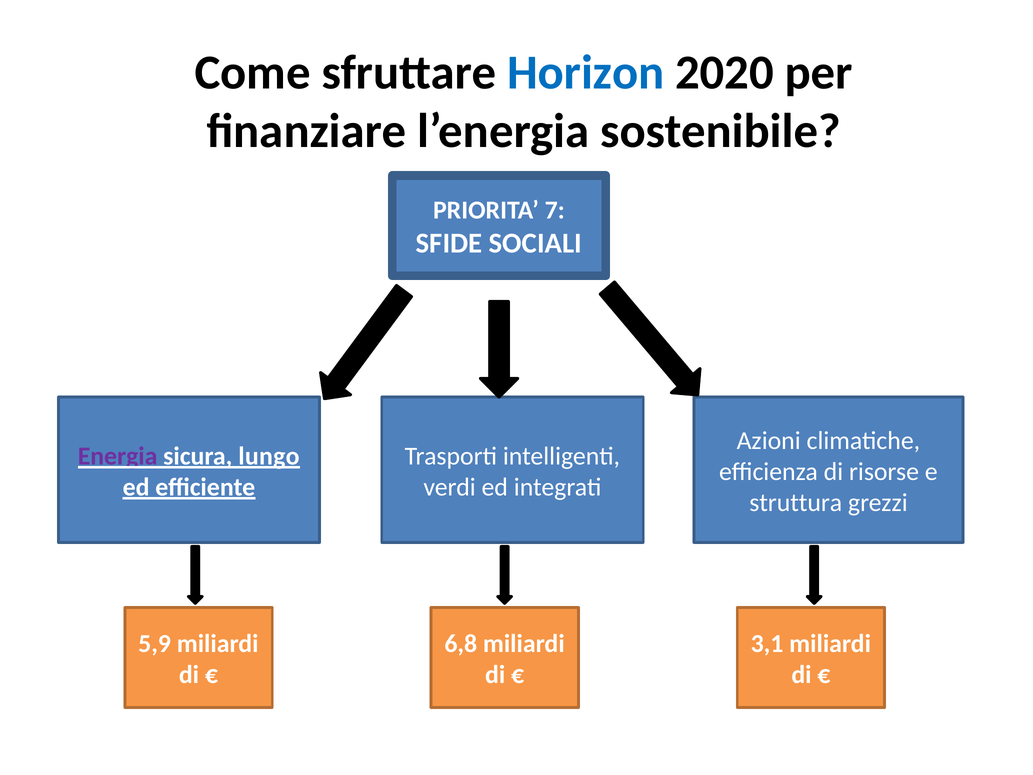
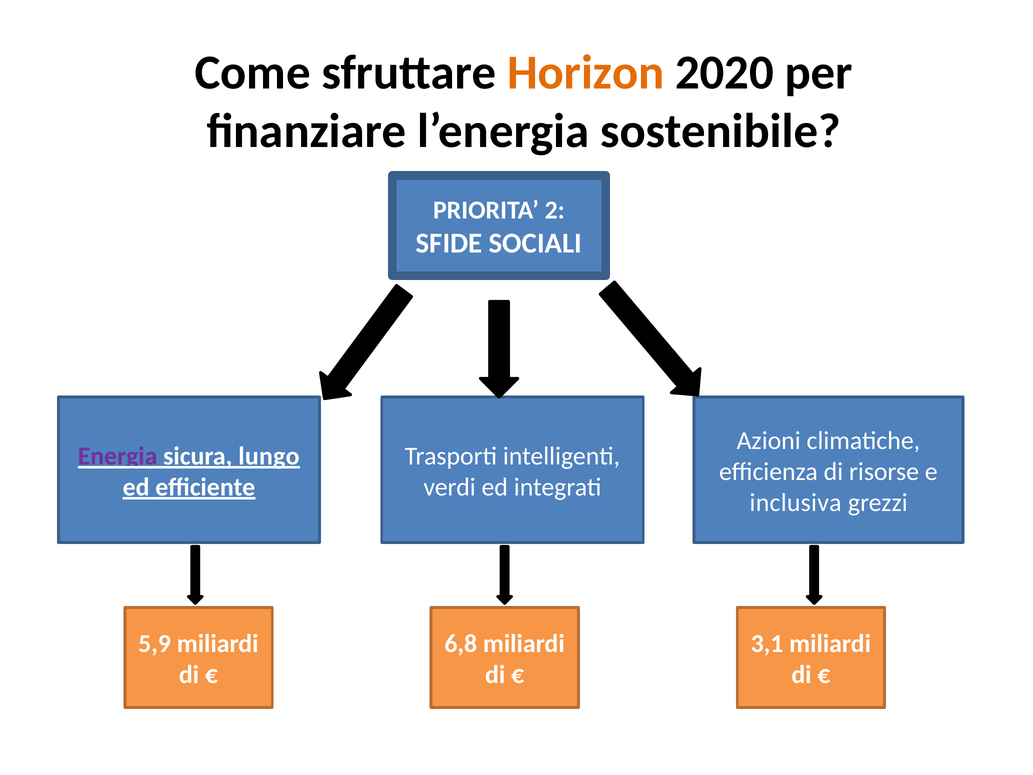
Horizon colour: blue -> orange (586, 73)
7: 7 -> 2 (555, 210)
struttura: struttura -> inclusiva (796, 502)
